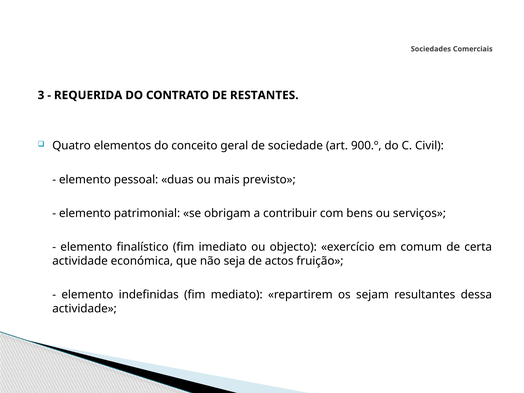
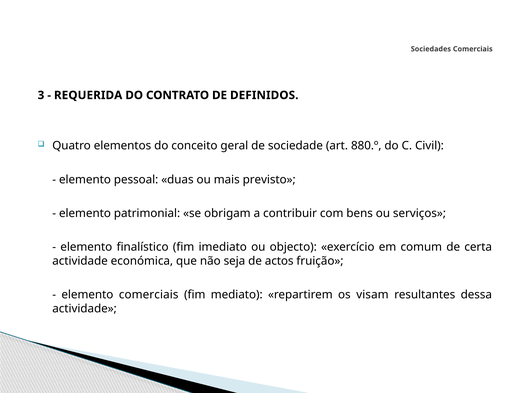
RESTANTES: RESTANTES -> DEFINIDOS (264, 95)
900.º: 900.º -> 880.º (366, 146)
elemento indefinidas: indefinidas -> comerciais (149, 295)
sejam: sejam -> visam (372, 295)
